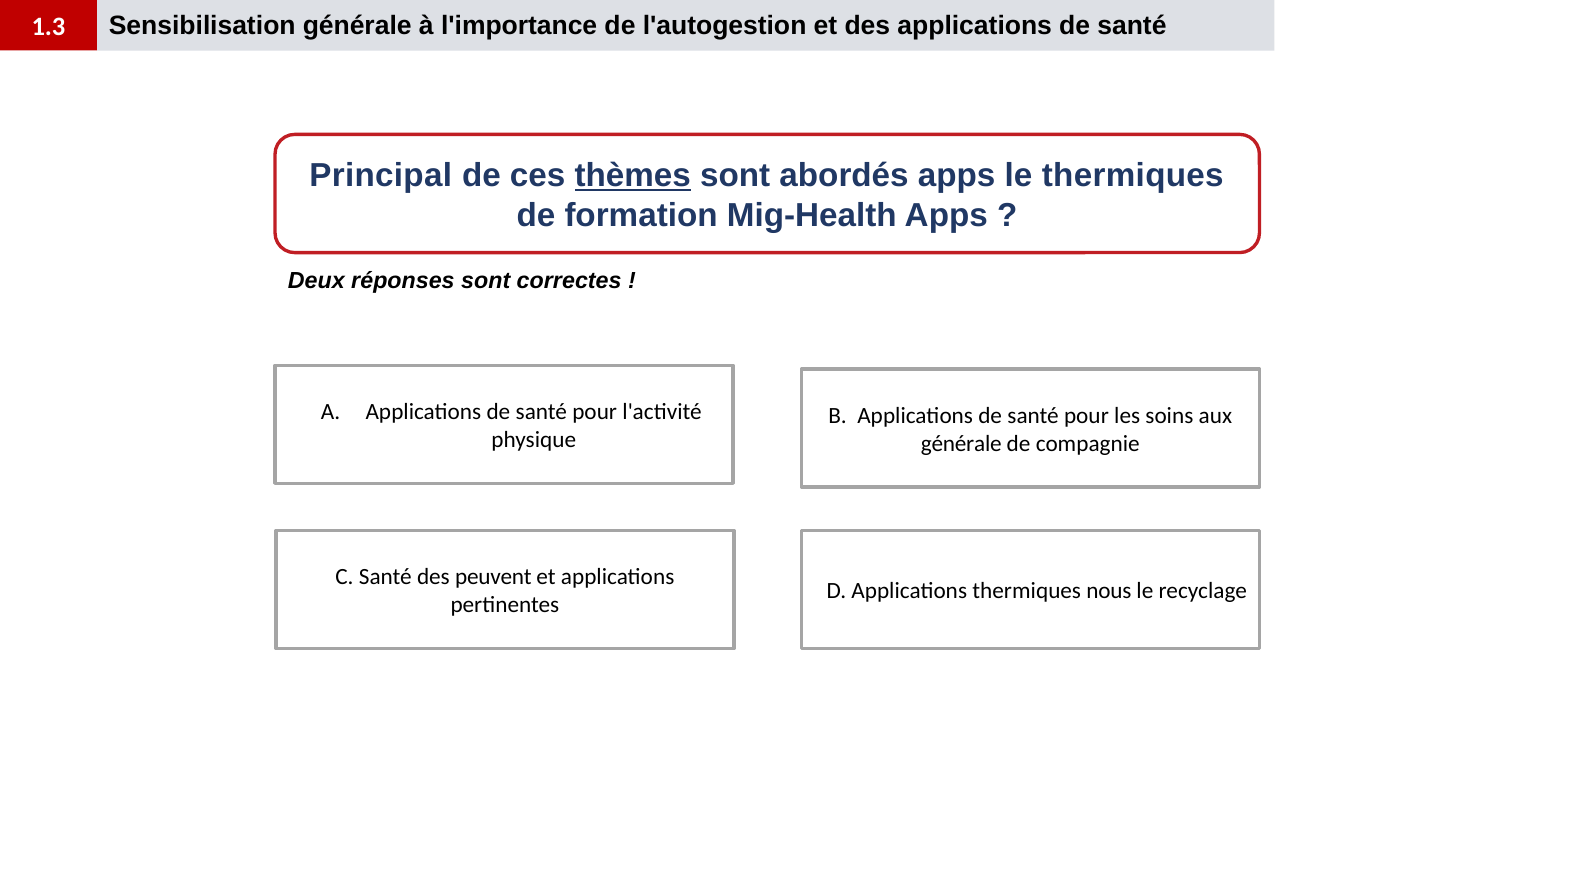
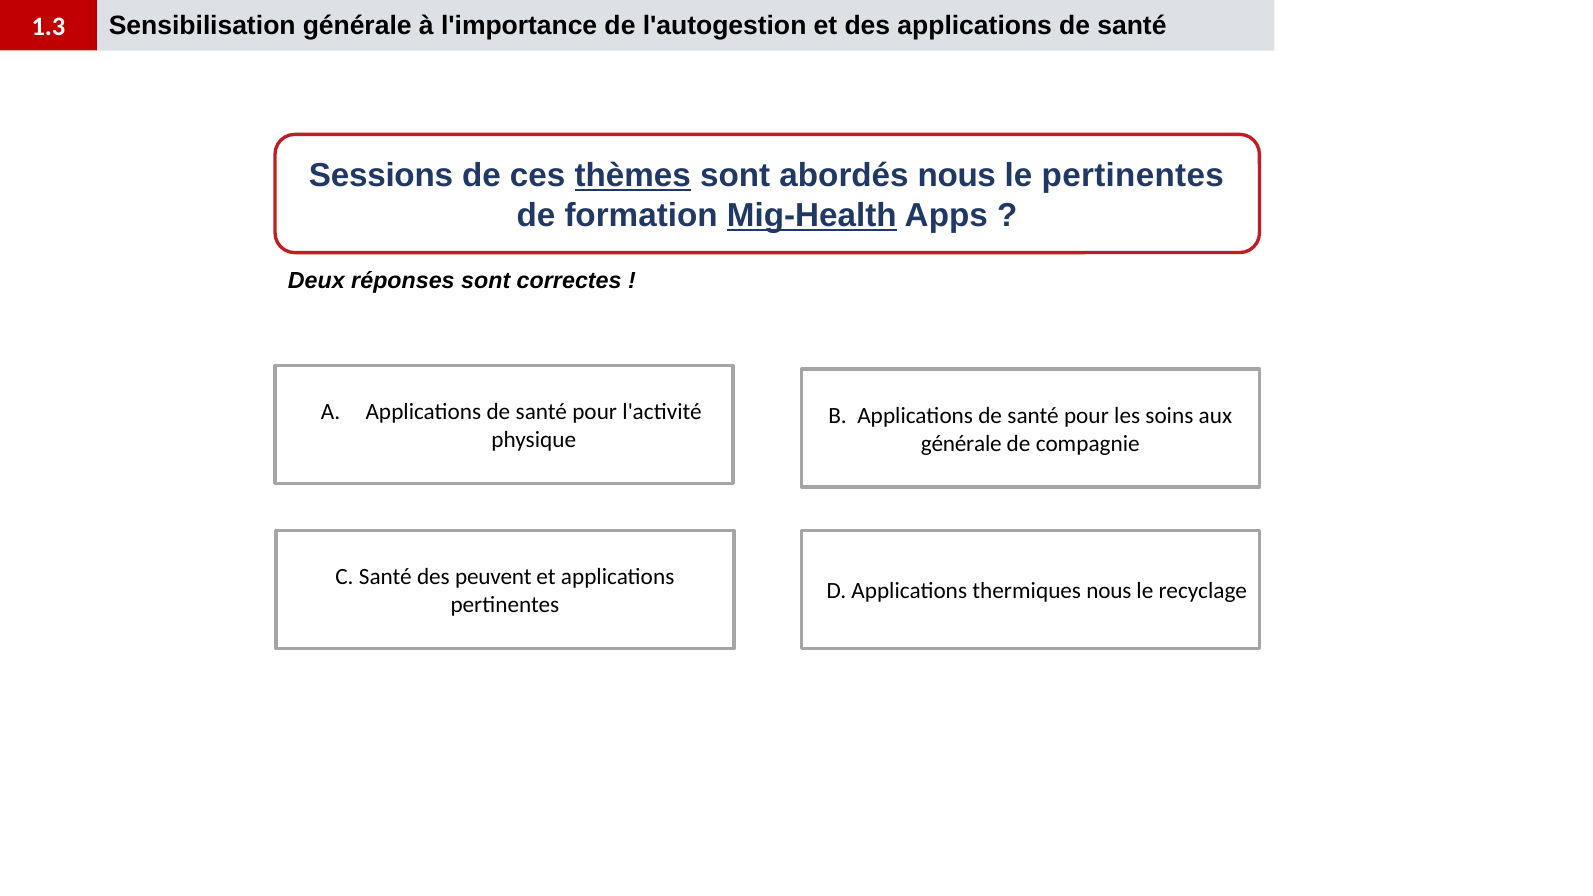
Principal: Principal -> Sessions (381, 176)
abordés apps: apps -> nous (957, 176)
le thermiques: thermiques -> pertinentes (1133, 176)
Mig-Health underline: none -> present (812, 216)
